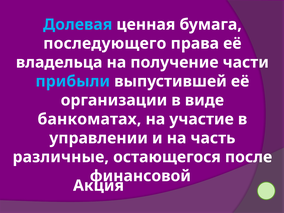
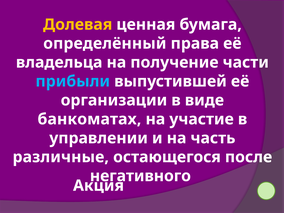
Долевая colour: light blue -> yellow (78, 25)
последующего: последующего -> определённый (105, 43)
финансовой: финансовой -> негативного (140, 176)
